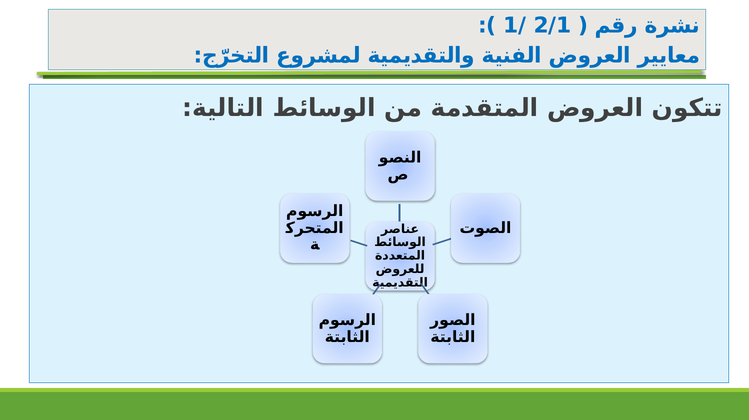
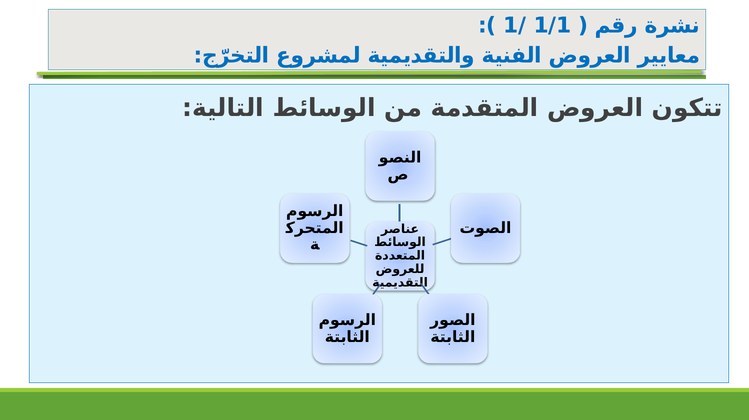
2/1: 2/1 -> 1/1 (552, 26)
